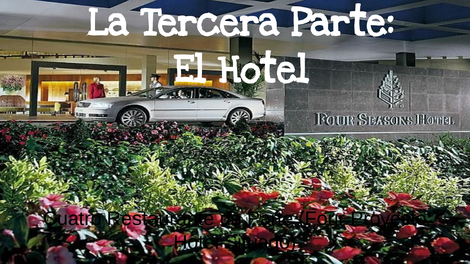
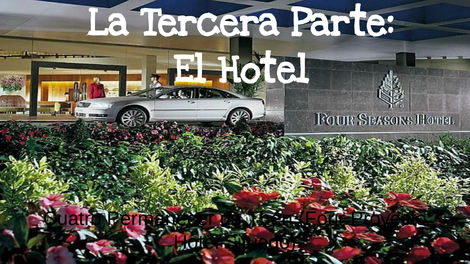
Restaurante: Restaurante -> Permanecer (161, 219)
de Parte: Parte -> Then (270, 219)
